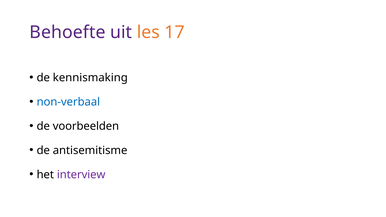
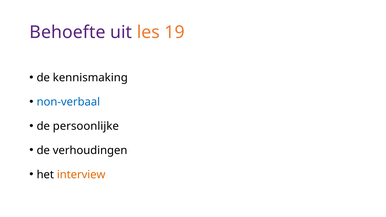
17: 17 -> 19 (175, 32)
voorbeelden: voorbeelden -> persoonlijke (86, 126)
antisemitisme: antisemitisme -> verhoudingen (90, 150)
interview colour: purple -> orange (81, 175)
